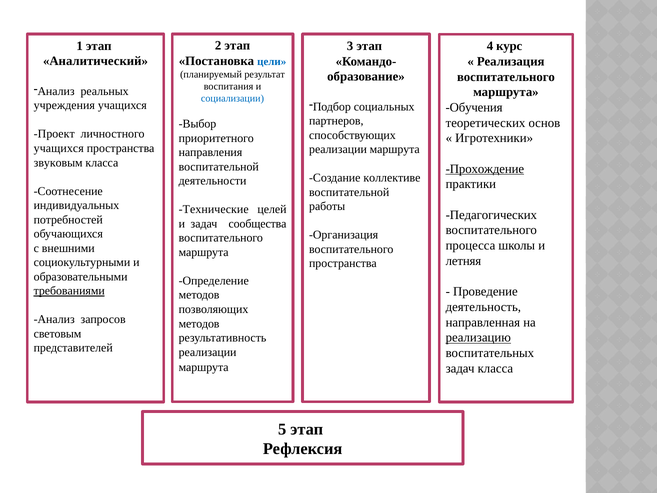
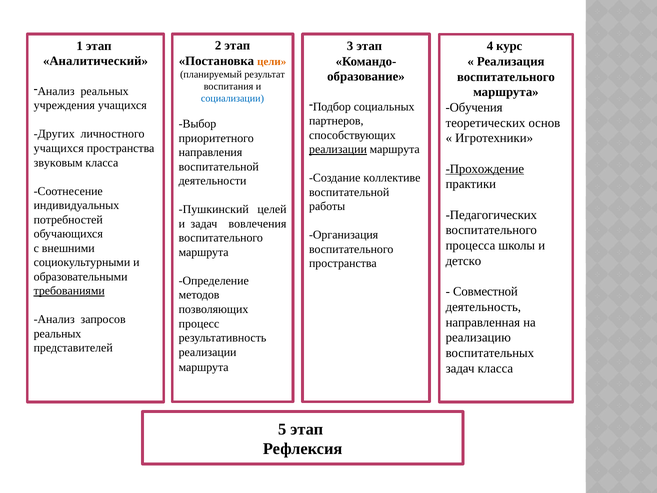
цели colour: blue -> orange (272, 62)
Проект: Проект -> Других (54, 134)
реализации underline: none -> present (338, 149)
Технические: Технические -> Пушкинский (214, 209)
сообщества: сообщества -> вовлечения (257, 224)
летняя: летняя -> детско (463, 261)
Проведение: Проведение -> Совместной (485, 291)
методов: методов -> процесс (199, 323)
световым: световым -> реальных (57, 334)
реализацию underline: present -> none (478, 338)
